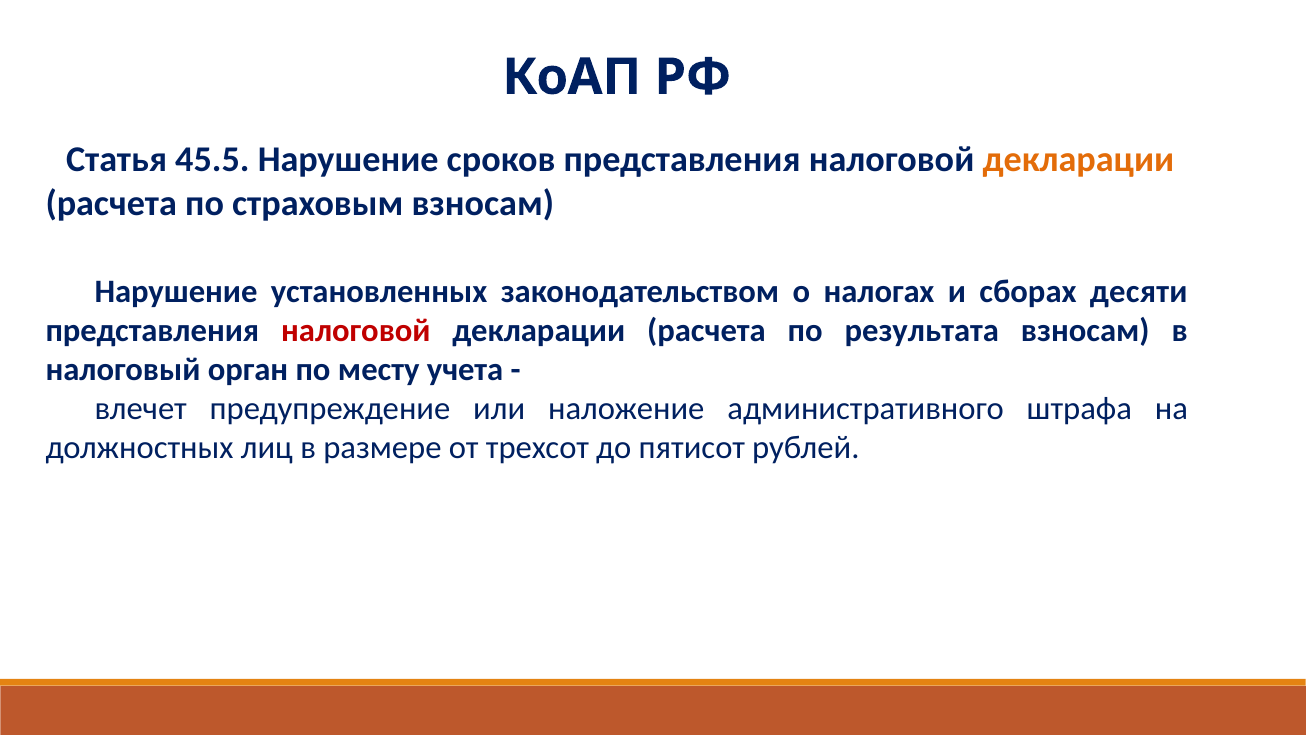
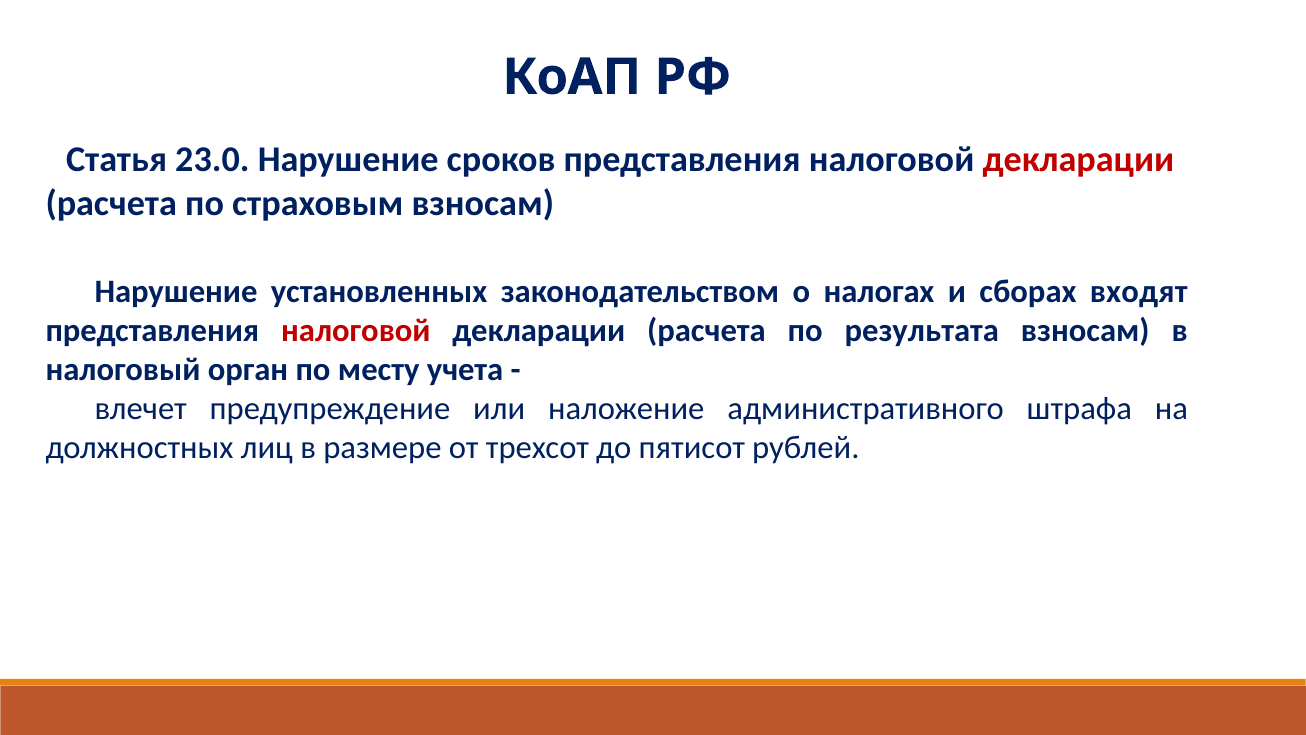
45.5: 45.5 -> 23.0 (212, 160)
декларации colour: orange -> red (1078, 160)
десяти: десяти -> входят (1139, 291)
